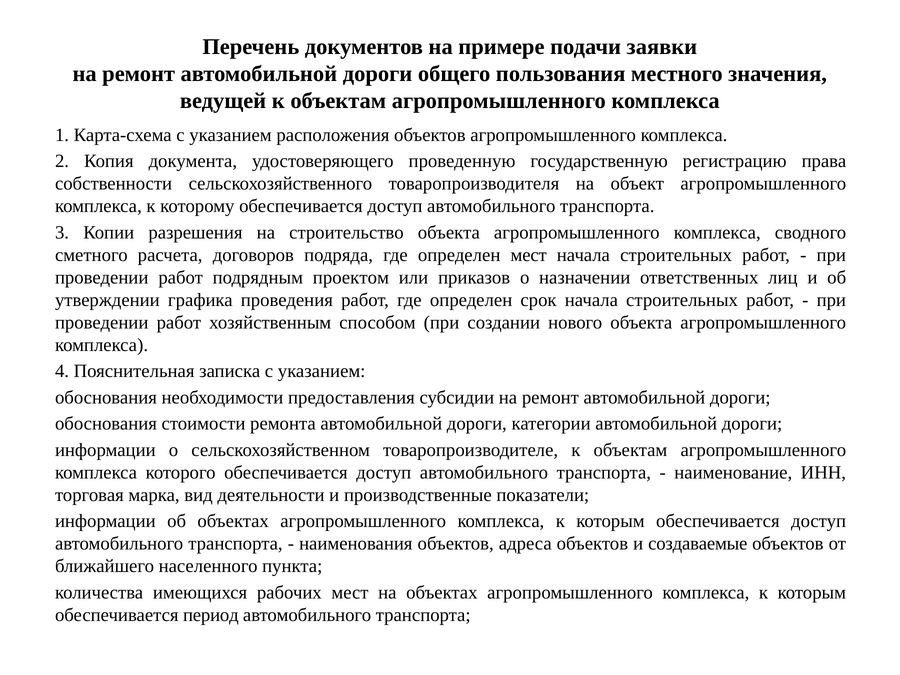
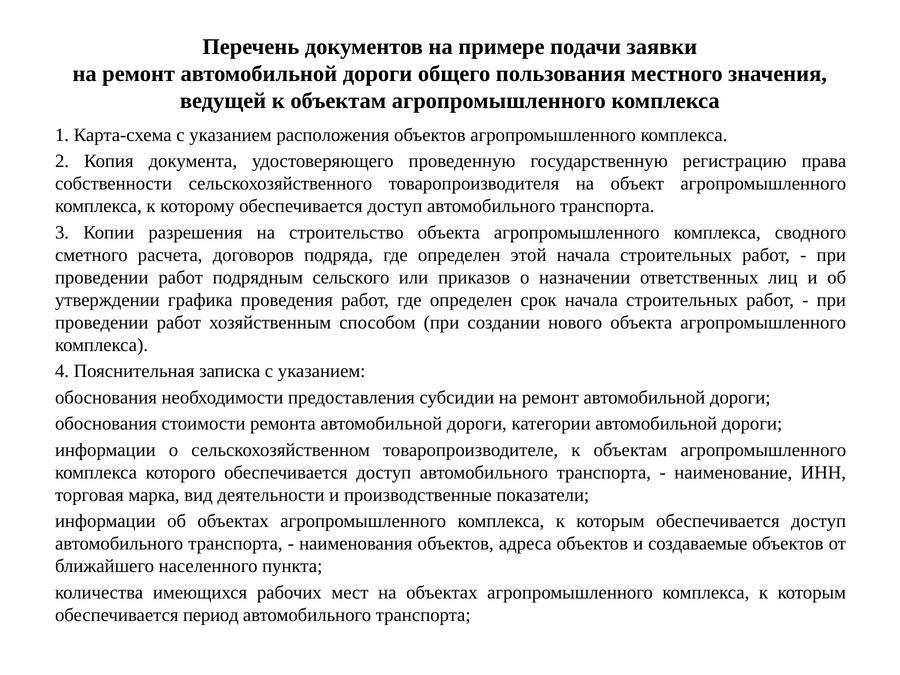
определен мест: мест -> этой (529, 255)
проектом: проектом -> сельского (351, 277)
